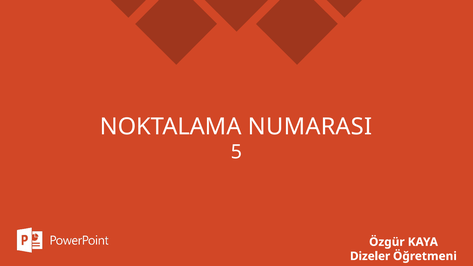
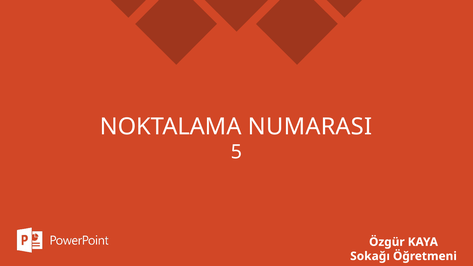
Dizeler: Dizeler -> Sokağı (370, 256)
